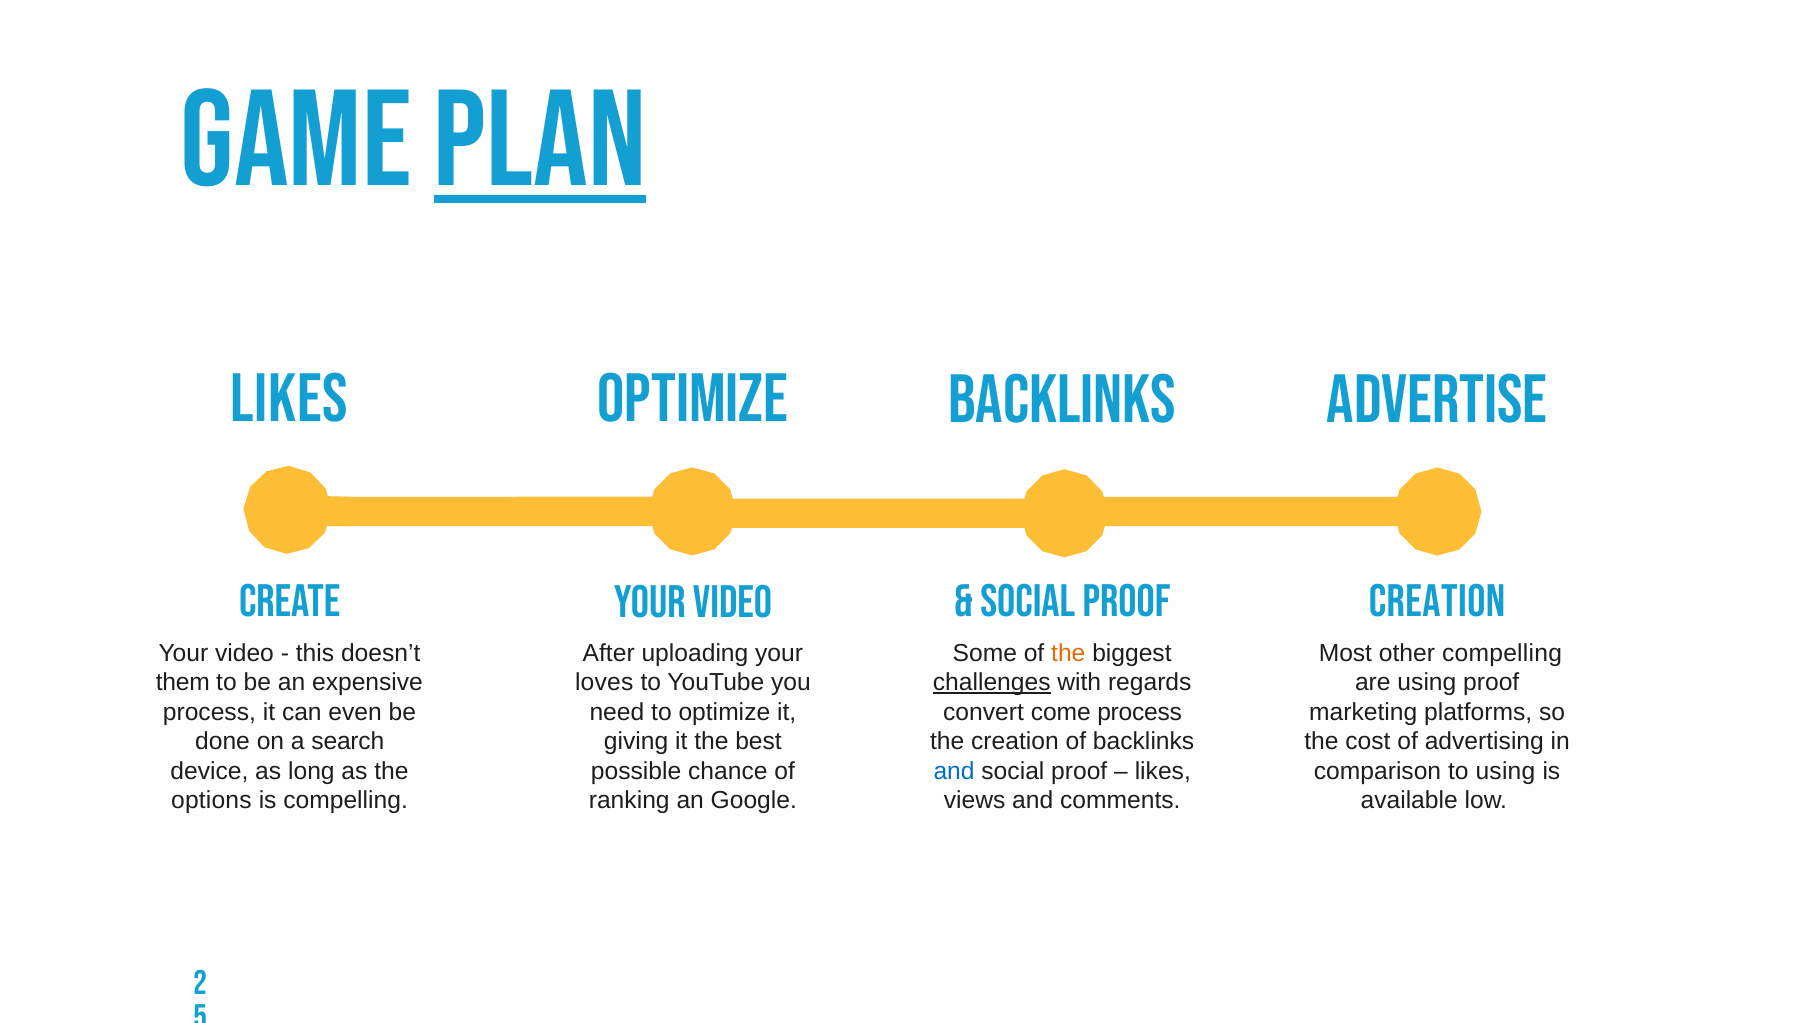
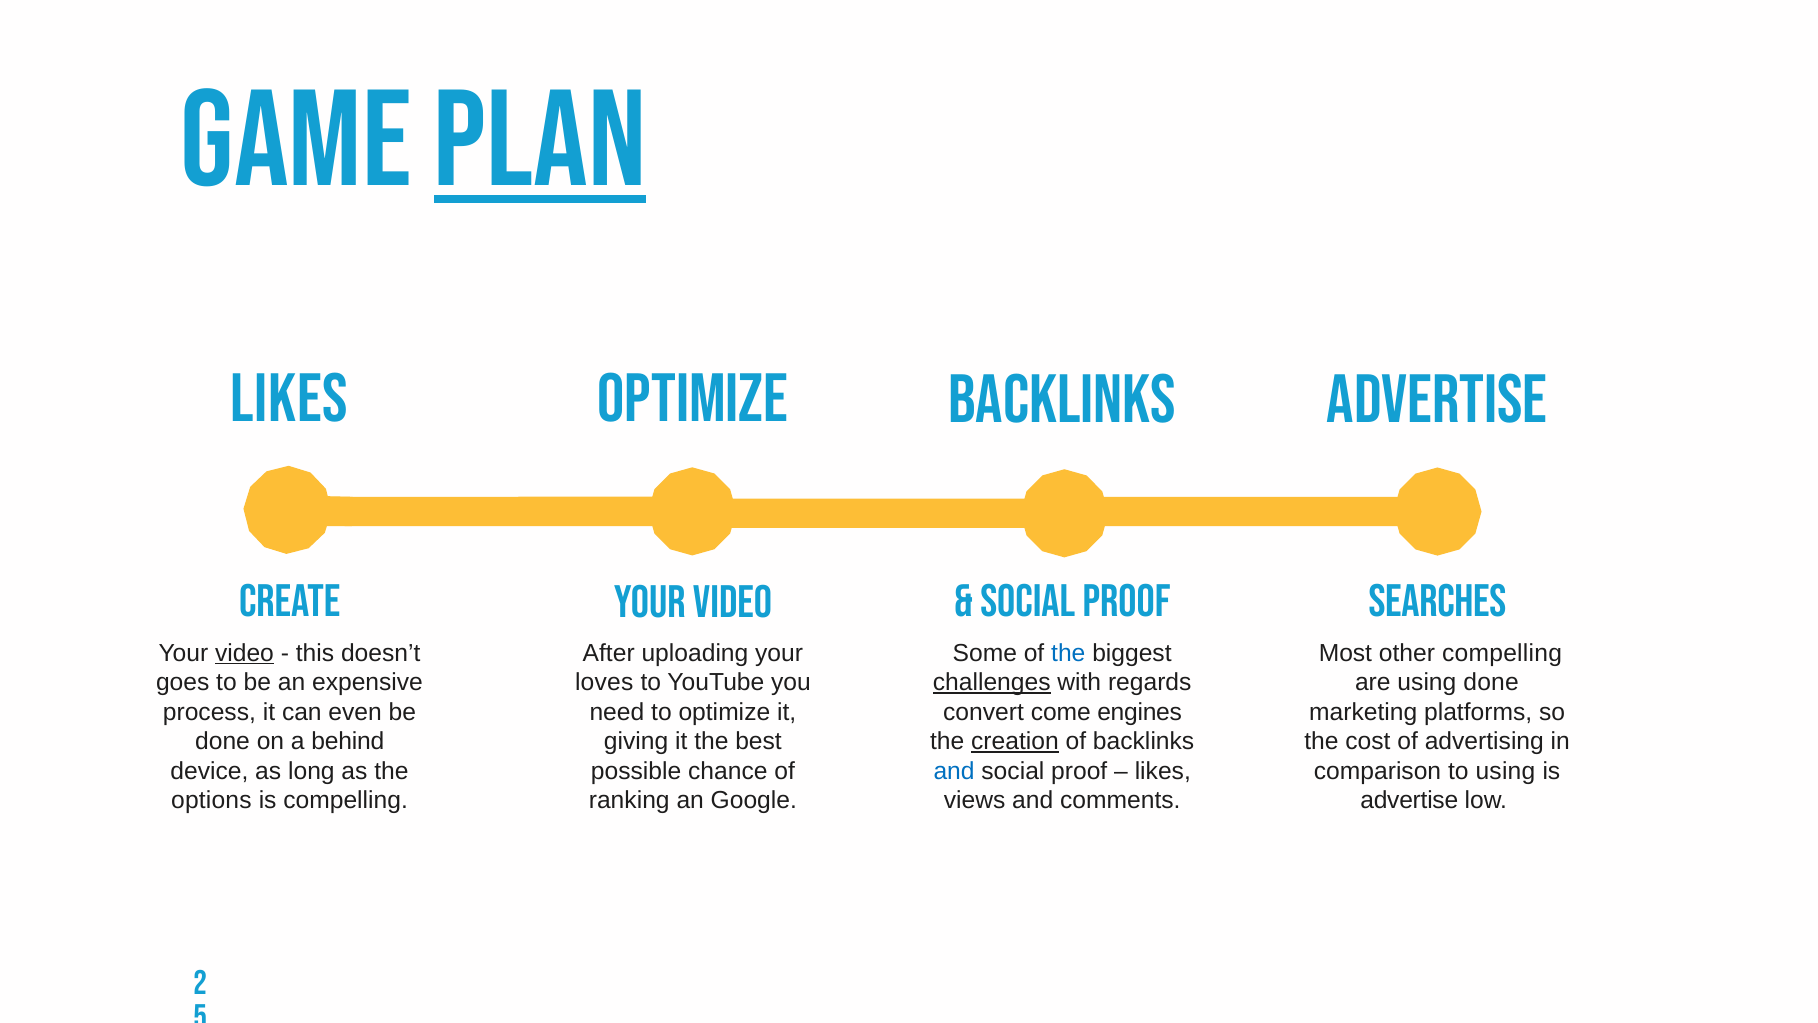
Creation: Creation -> Searches (1437, 601)
video underline: none -> present (245, 653)
the colour: orange -> blue (1068, 653)
them: them -> goes (183, 682)
using proof: proof -> done (1491, 682)
come process: process -> engines (1140, 712)
search: search -> behind (348, 741)
creation underline: none -> present (1015, 741)
available: available -> advertise (1409, 800)
